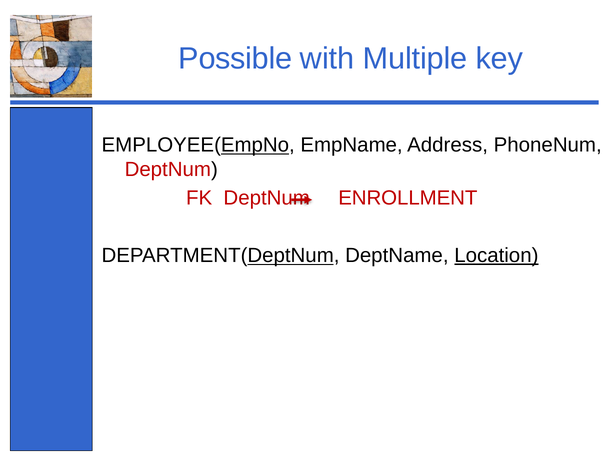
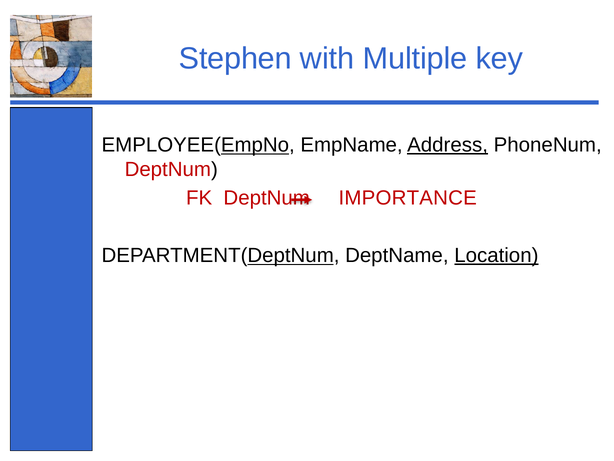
Possible: Possible -> Stephen (235, 58)
Address underline: none -> present (448, 145)
ENROLLMENT: ENROLLMENT -> IMPORTANCE (408, 198)
